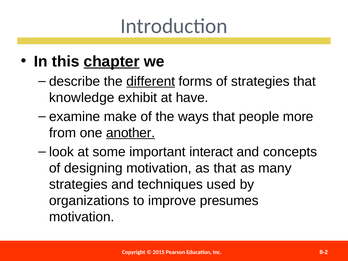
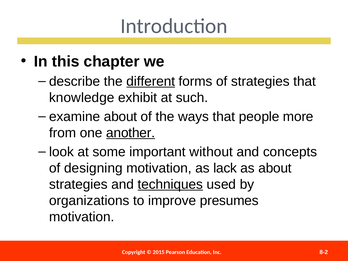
chapter underline: present -> none (112, 61)
have: have -> such (192, 98)
examine make: make -> about (121, 117)
interact: interact -> without (211, 152)
as that: that -> lack (225, 168)
as many: many -> about (275, 168)
techniques underline: none -> present (170, 184)
